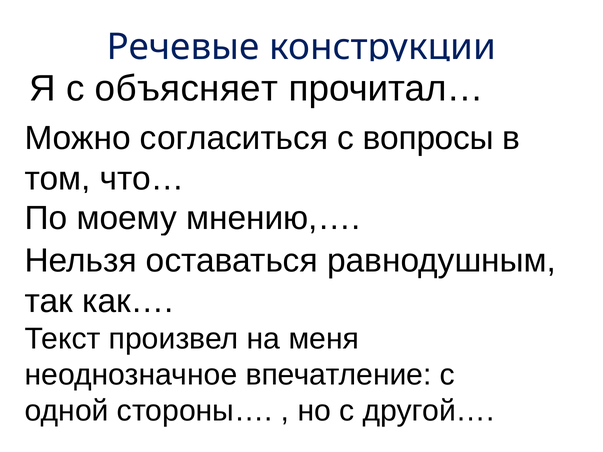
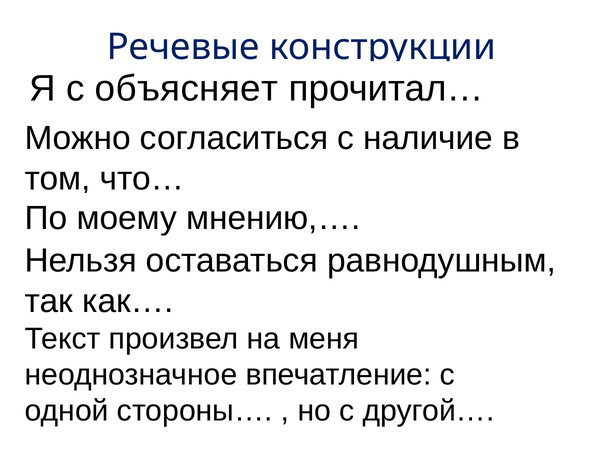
вопросы: вопросы -> наличие (428, 138)
